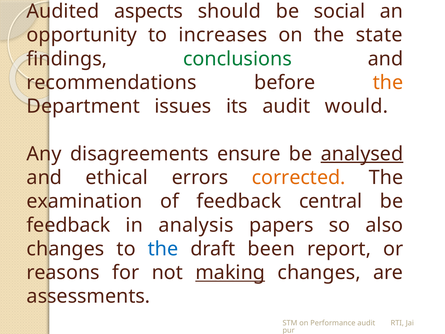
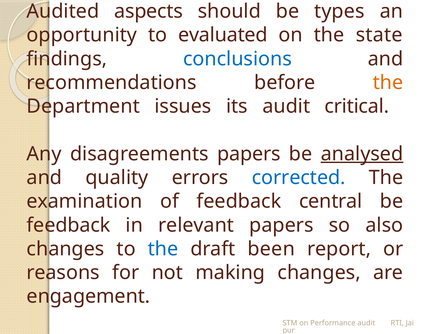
social: social -> types (339, 11)
increases: increases -> evaluated (223, 35)
conclusions colour: green -> blue (238, 59)
would: would -> critical (357, 106)
disagreements ensure: ensure -> papers (249, 154)
ethical: ethical -> quality (117, 178)
corrected colour: orange -> blue (299, 178)
analysis: analysis -> relevant (196, 225)
making underline: present -> none (230, 272)
assessments: assessments -> engagement (88, 296)
